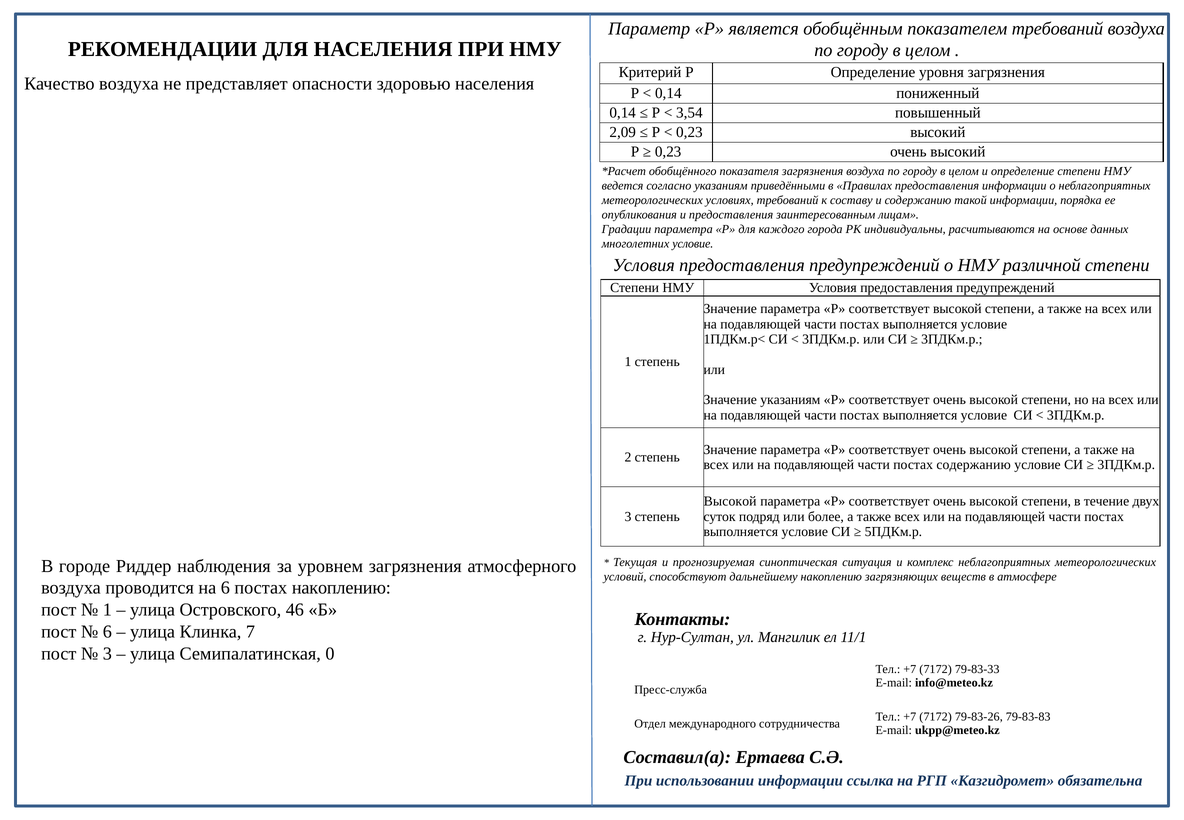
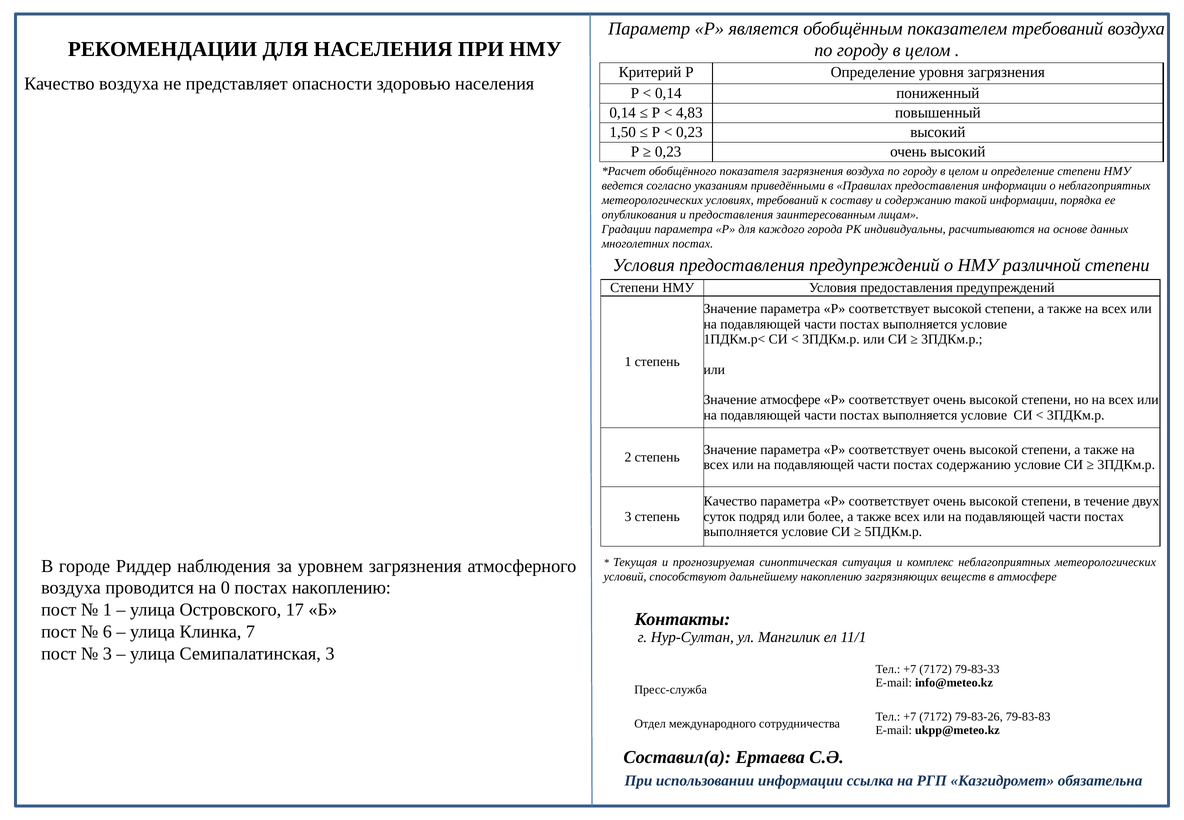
3,54: 3,54 -> 4,83 (689, 113)
2,09: 2,09 -> 1,50 (623, 132)
многолетних условие: условие -> постах (693, 244)
Значение указаниям: указаниям -> атмосфере (790, 400)
Высокой: Высокой -> Качество (730, 501)
на 6: 6 -> 0 (225, 588)
46: 46 -> 17 (295, 610)
Семипалатинская 0: 0 -> 3 (330, 653)
